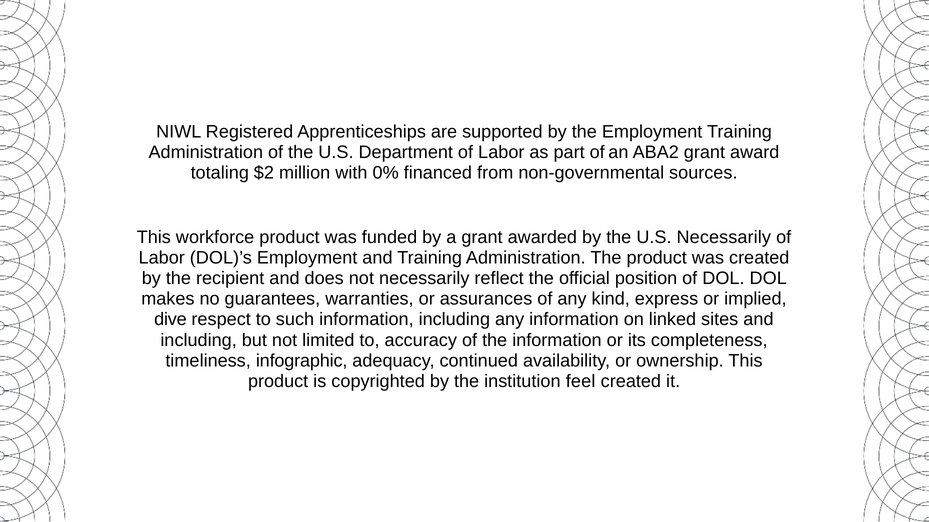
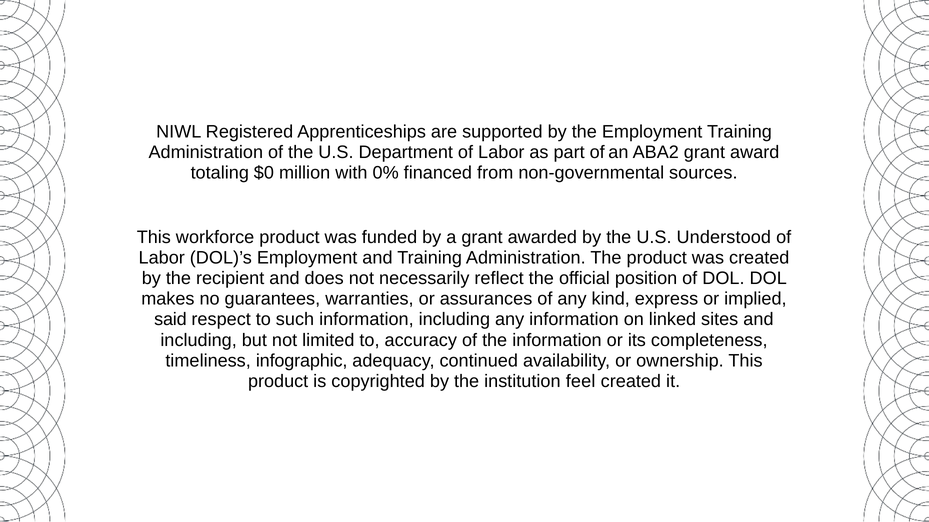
$2: $2 -> $0 (264, 173)
U.S Necessarily: Necessarily -> Understood (724, 237)
dive: dive -> said (170, 320)
